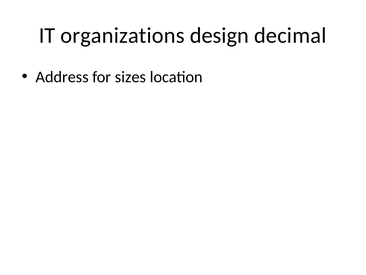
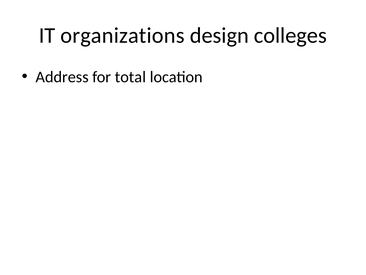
decimal: decimal -> colleges (290, 35)
sizes: sizes -> total (130, 77)
